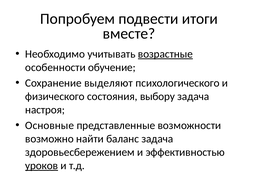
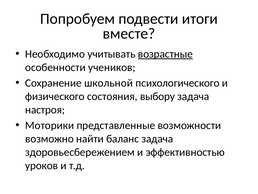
обучение: обучение -> учеников (112, 67)
выделяют: выделяют -> школьной (109, 83)
Основные: Основные -> Моторики (50, 125)
уроков underline: present -> none (42, 165)
